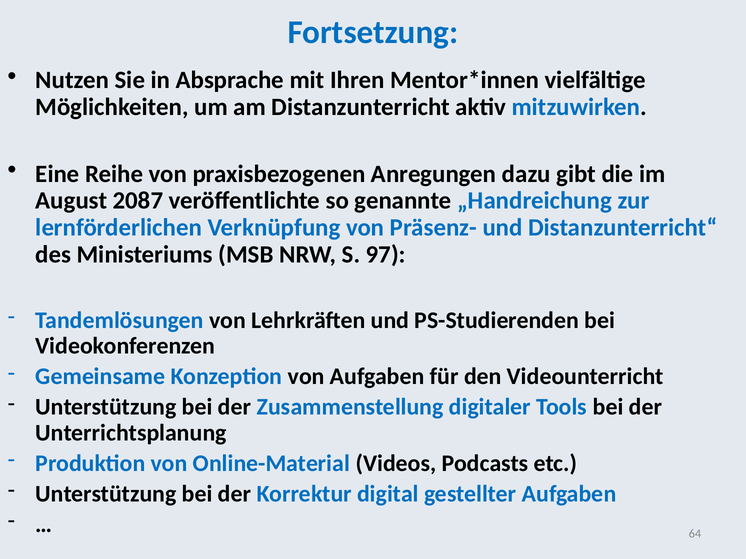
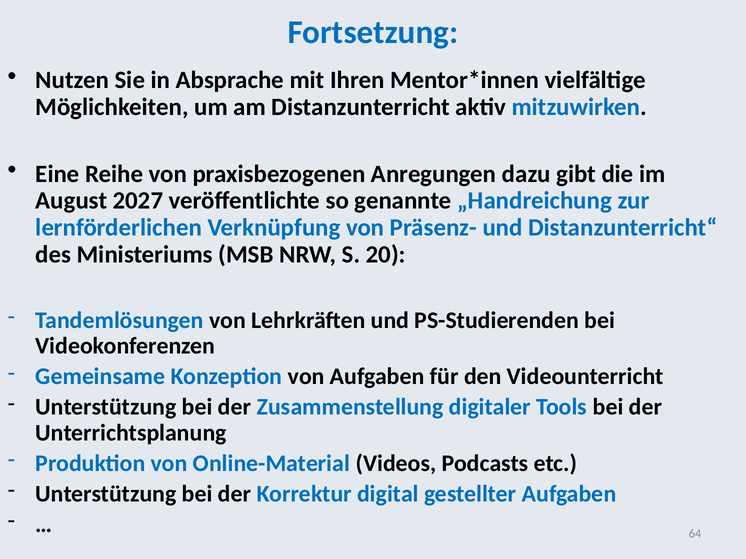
2087: 2087 -> 2027 (138, 201)
97: 97 -> 20 (386, 255)
